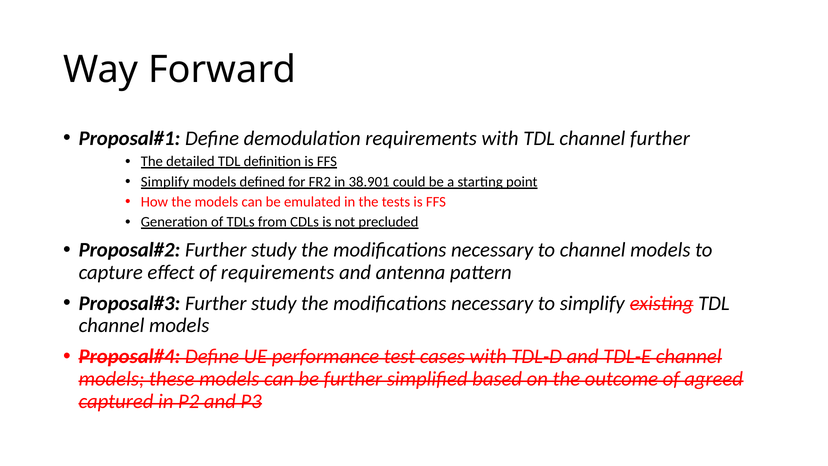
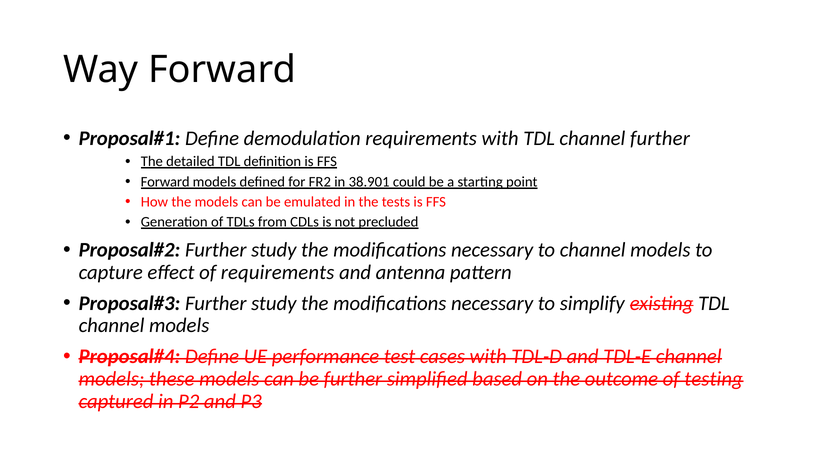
Simplify: Simplify -> Forward (165, 182)
agreed: agreed -> testing (714, 379)
